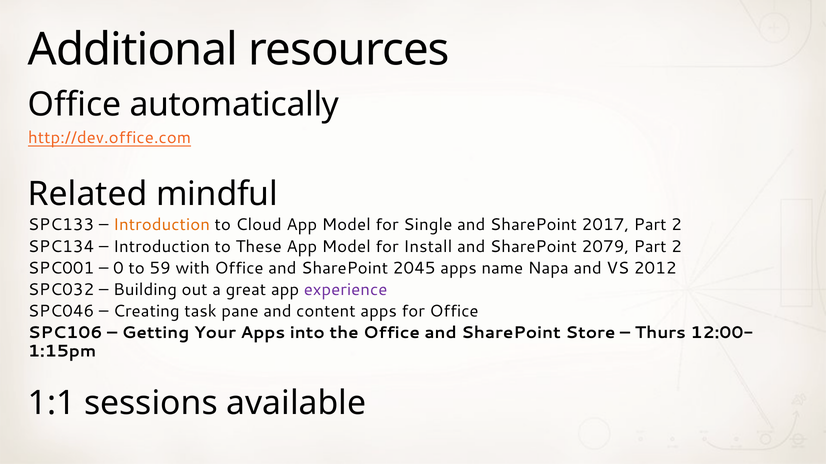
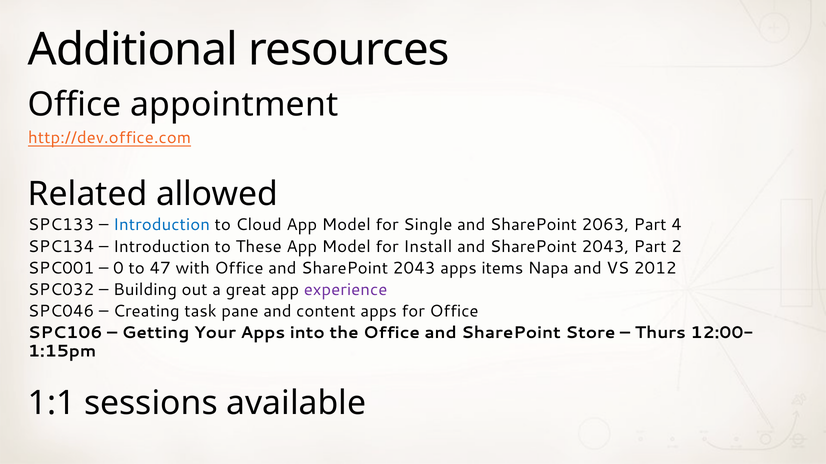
automatically: automatically -> appointment (234, 105)
mindful: mindful -> allowed (217, 194)
Introduction colour: orange -> blue (162, 225)
2017: 2017 -> 2063 (605, 225)
2: 2 -> 4 (676, 225)
2079: 2079 -> 2043 (605, 247)
59: 59 -> 47 (160, 268)
Office and SharePoint 2045: 2045 -> 2043 (414, 268)
name: name -> items (502, 268)
